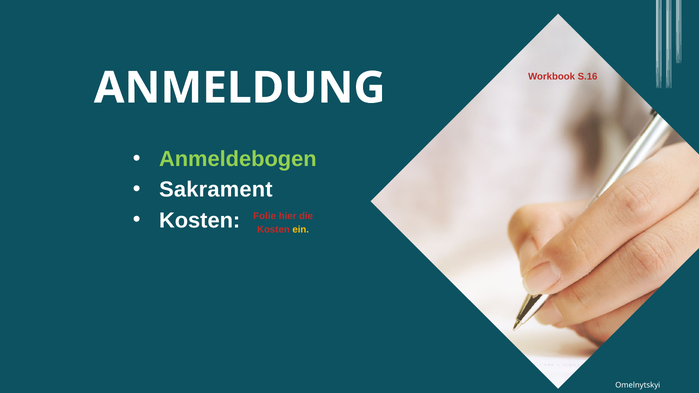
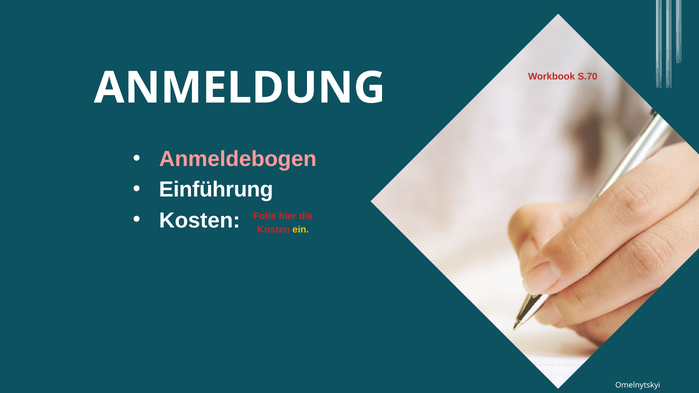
S.16: S.16 -> S.70 (588, 76)
Anmeldebogen colour: light green -> pink (238, 159)
Sakrament: Sakrament -> Einführung (216, 190)
